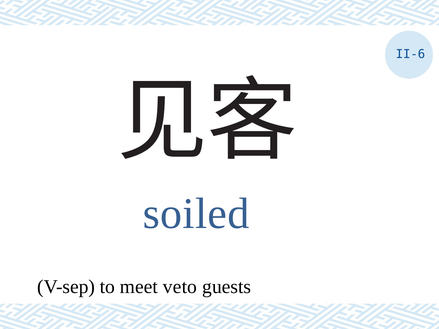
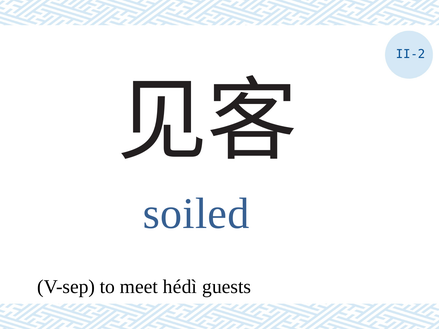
II-6: II-6 -> II-2 (410, 54)
veto: veto -> hédì (180, 287)
